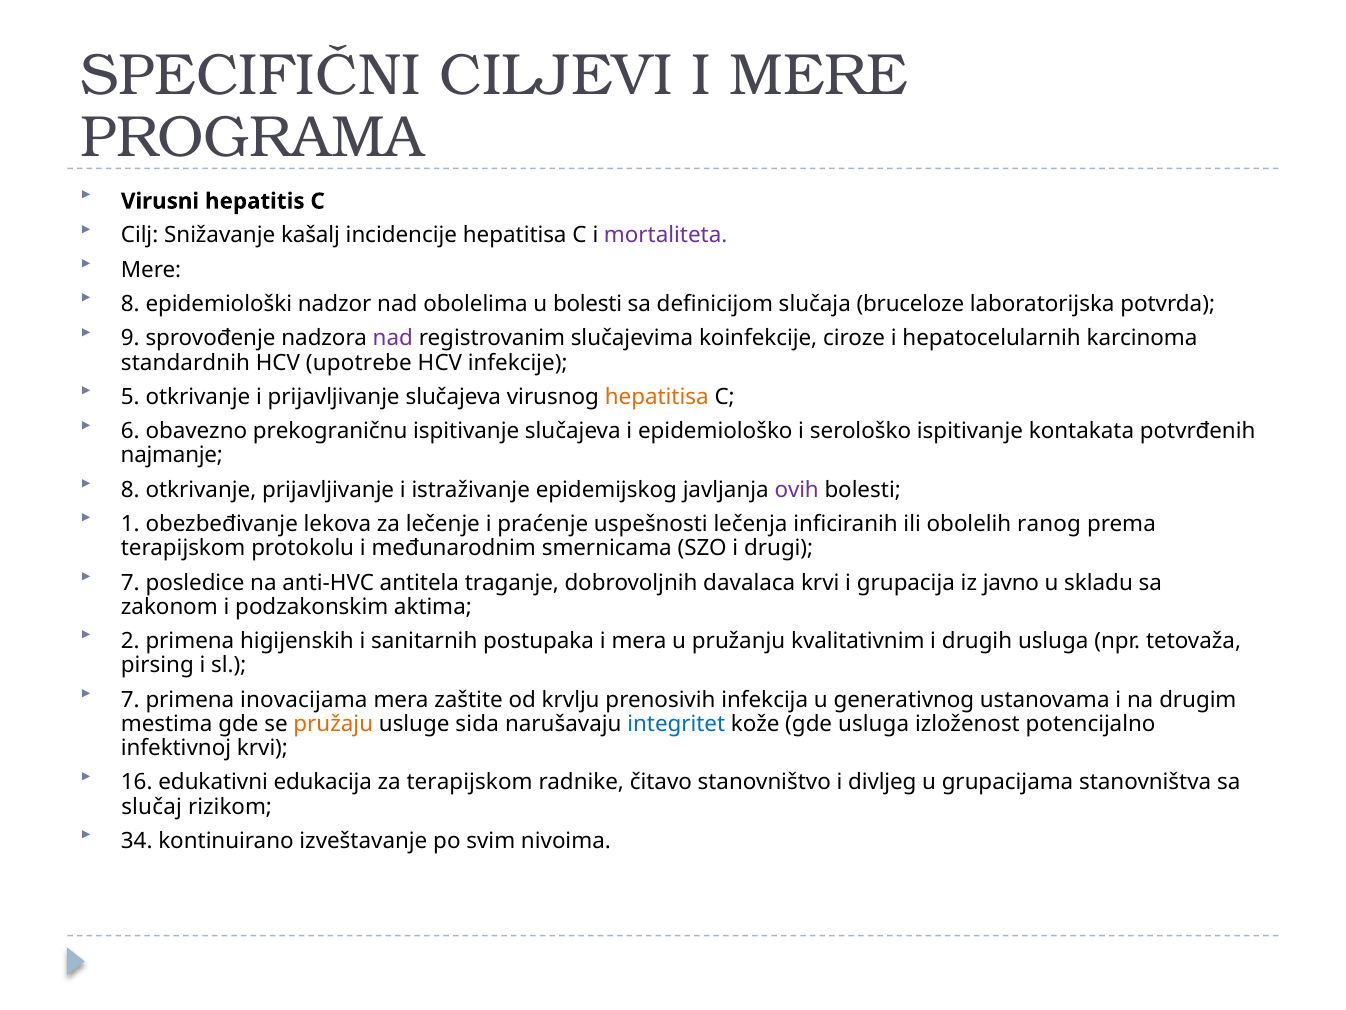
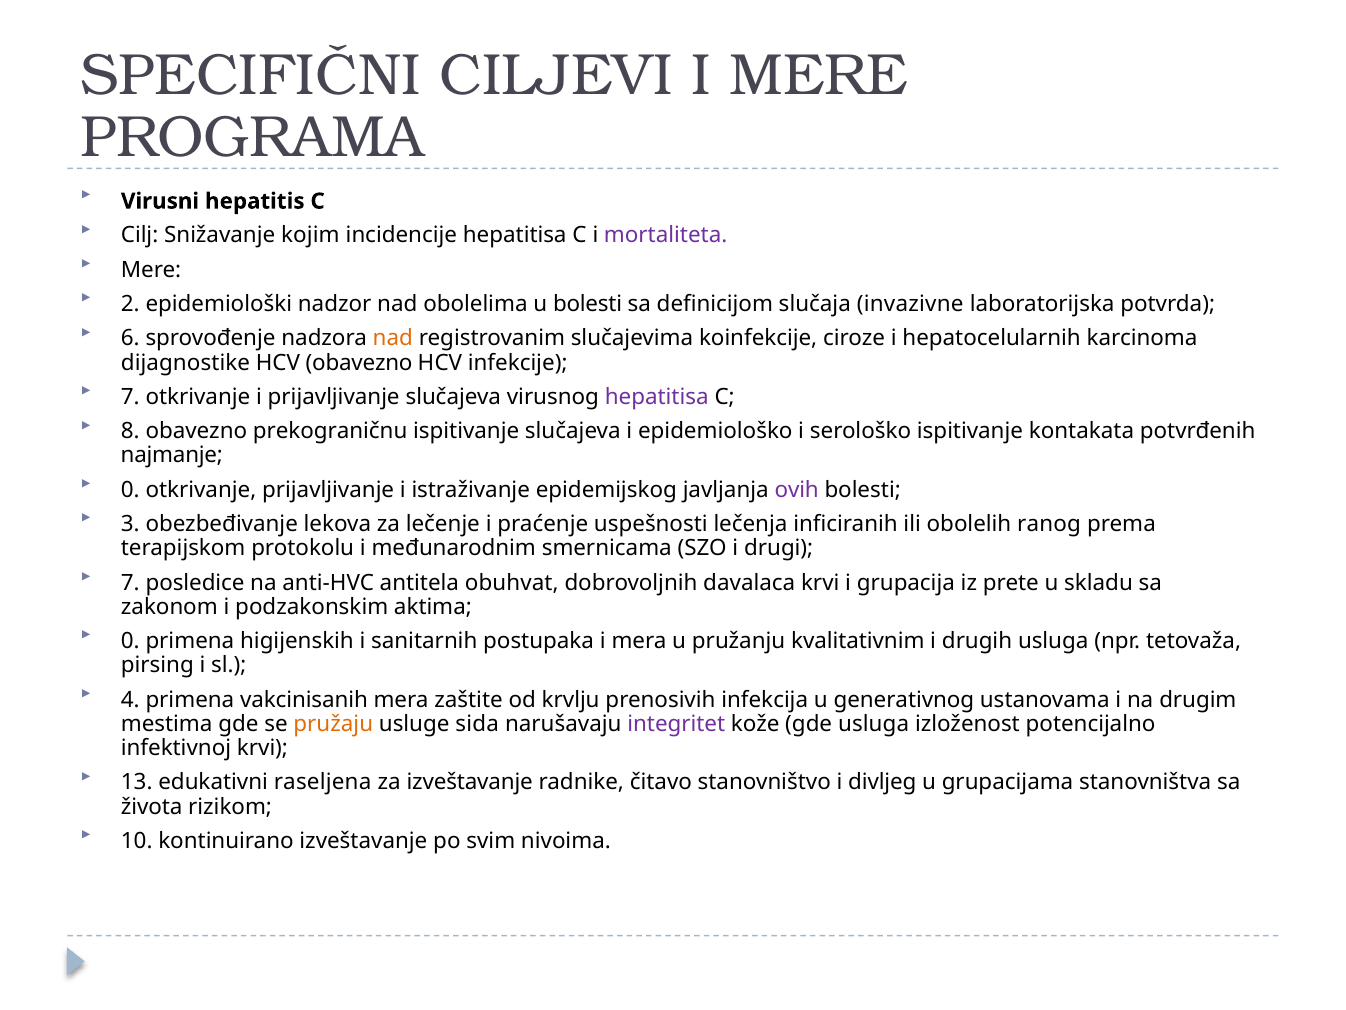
kašalj: kašalj -> kojim (310, 235)
8: 8 -> 2 (130, 304)
bruceloze: bruceloze -> invazivne (910, 304)
9: 9 -> 6 (130, 338)
nad colour: purple -> orange (393, 338)
standardnih: standardnih -> dijagnostike (185, 362)
HCV upotrebe: upotrebe -> obavezno (359, 362)
5: 5 -> 7 (130, 397)
hepatitisa colour: orange -> purple (657, 397)
6: 6 -> 8 (130, 431)
8: 8 -> 0 (130, 490)
1: 1 -> 3 (130, 524)
traganje: traganje -> obuhvat (512, 582)
javno: javno -> prete (1011, 582)
2: 2 -> 0 (130, 641)
7: 7 -> 4 (130, 699)
inovacijama: inovacijama -> vakcinisanih (304, 699)
integritet colour: blue -> purple (676, 724)
16: 16 -> 13 (137, 782)
edukacija: edukacija -> raseljena (323, 782)
za terapijskom: terapijskom -> izveštavanje (470, 782)
slučaj: slučaj -> života (152, 806)
34: 34 -> 10 (137, 841)
